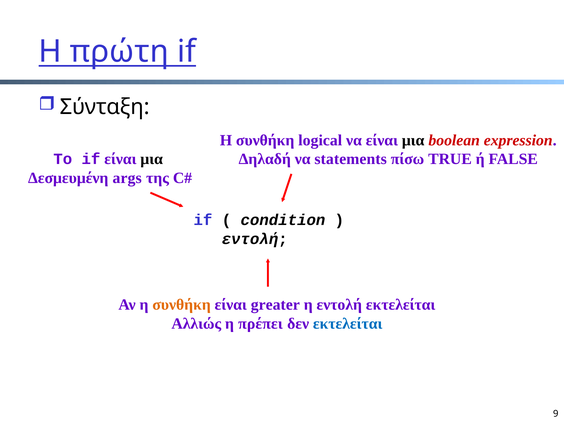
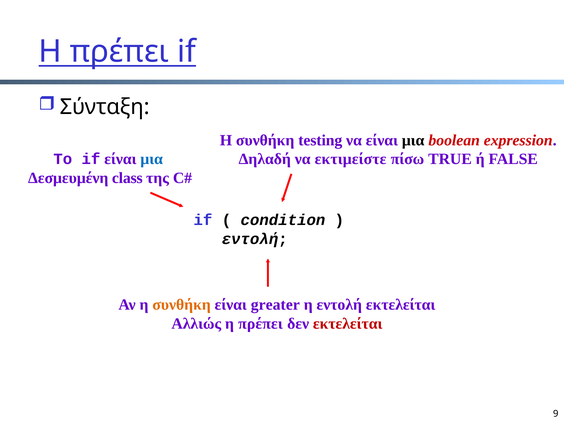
πρώτη: πρώτη -> πρέπει (119, 52)
logical: logical -> testing (320, 140)
statements: statements -> εκτιμείστε (351, 159)
μια colour: black -> blue (152, 159)
args: args -> class (127, 178)
εκτελείται colour: blue -> red (348, 324)
